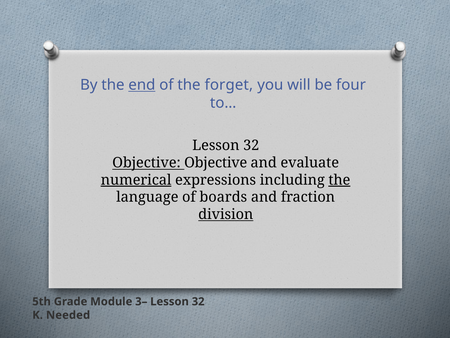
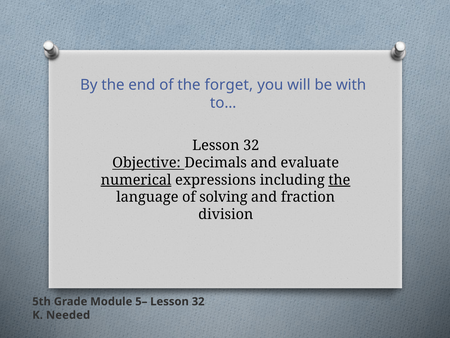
end underline: present -> none (142, 85)
four: four -> with (351, 85)
Objective Objective: Objective -> Decimals (216, 162)
boards: boards -> solving (223, 197)
division underline: present -> none (226, 214)
3–: 3– -> 5– (141, 301)
